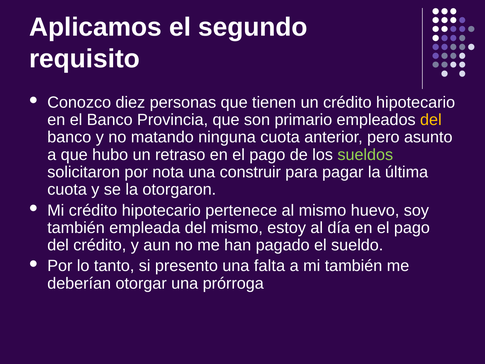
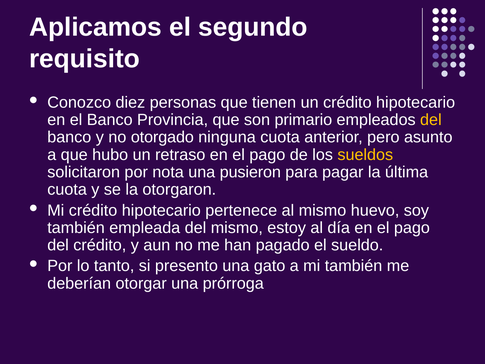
matando: matando -> otorgado (162, 137)
sueldos colour: light green -> yellow (365, 155)
construir: construir -> pusieron (250, 172)
falta: falta -> gato (270, 266)
